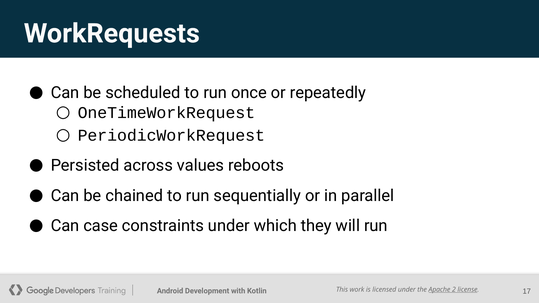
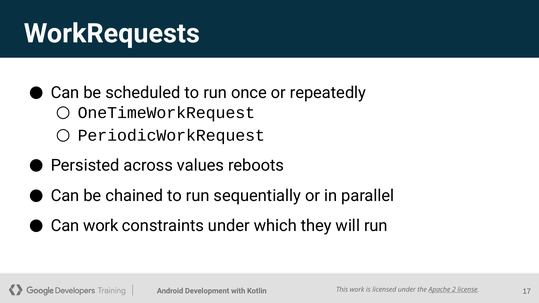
Can case: case -> work (101, 226)
